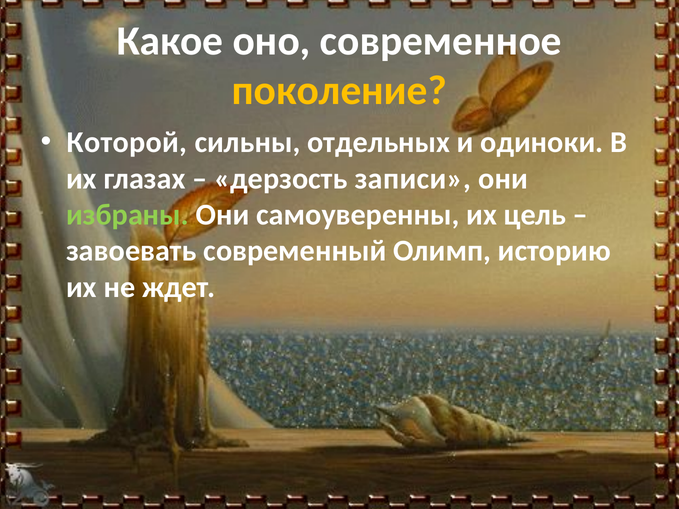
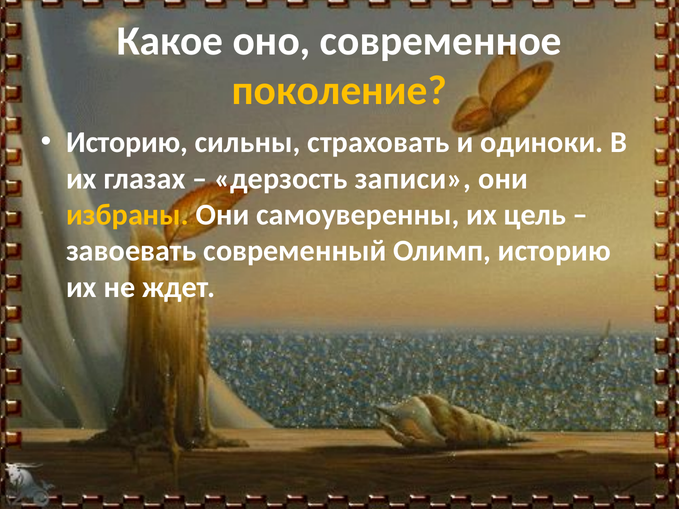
Которой: Которой -> Историю (127, 142)
отдельных: отдельных -> страховать (379, 142)
избраны colour: light green -> yellow (128, 215)
